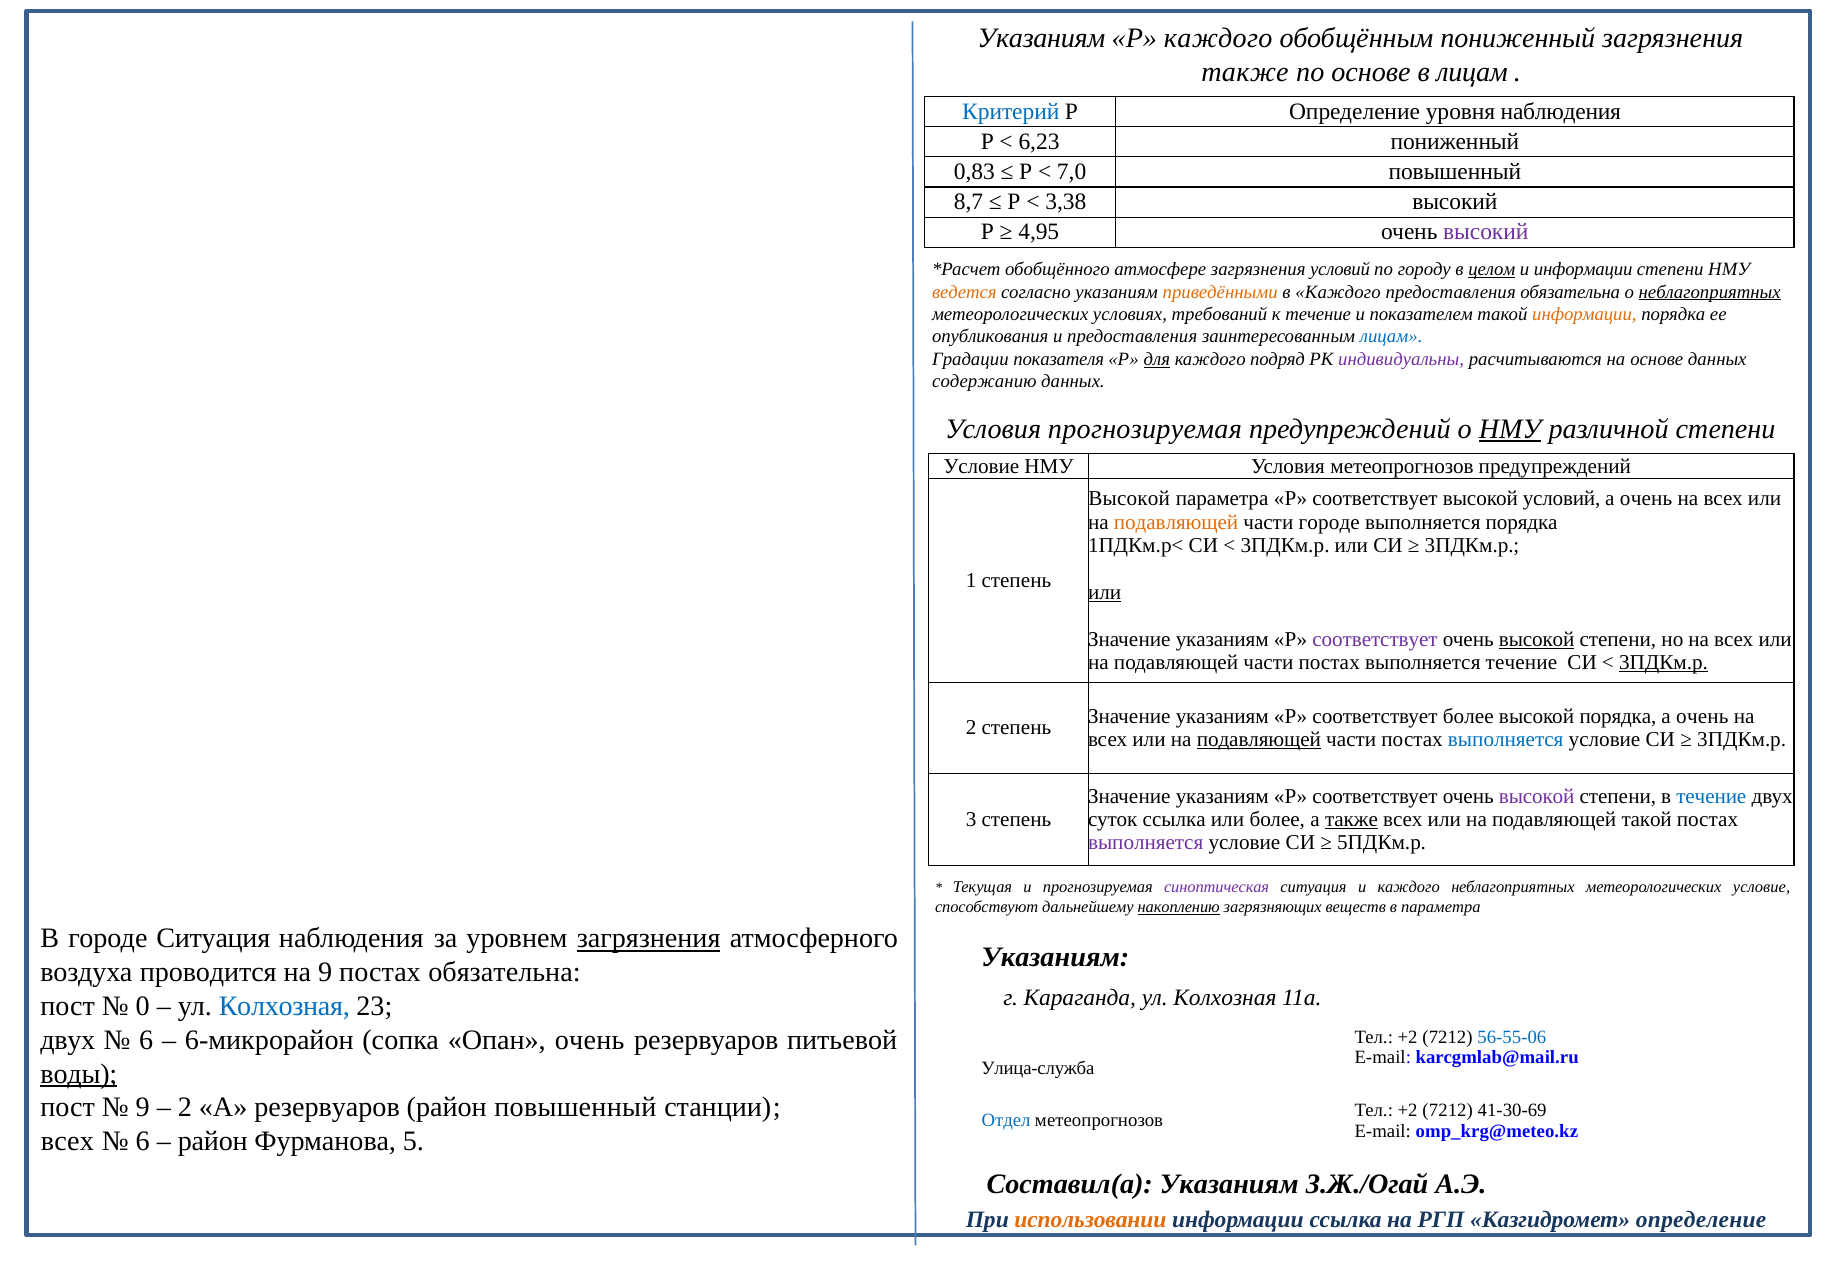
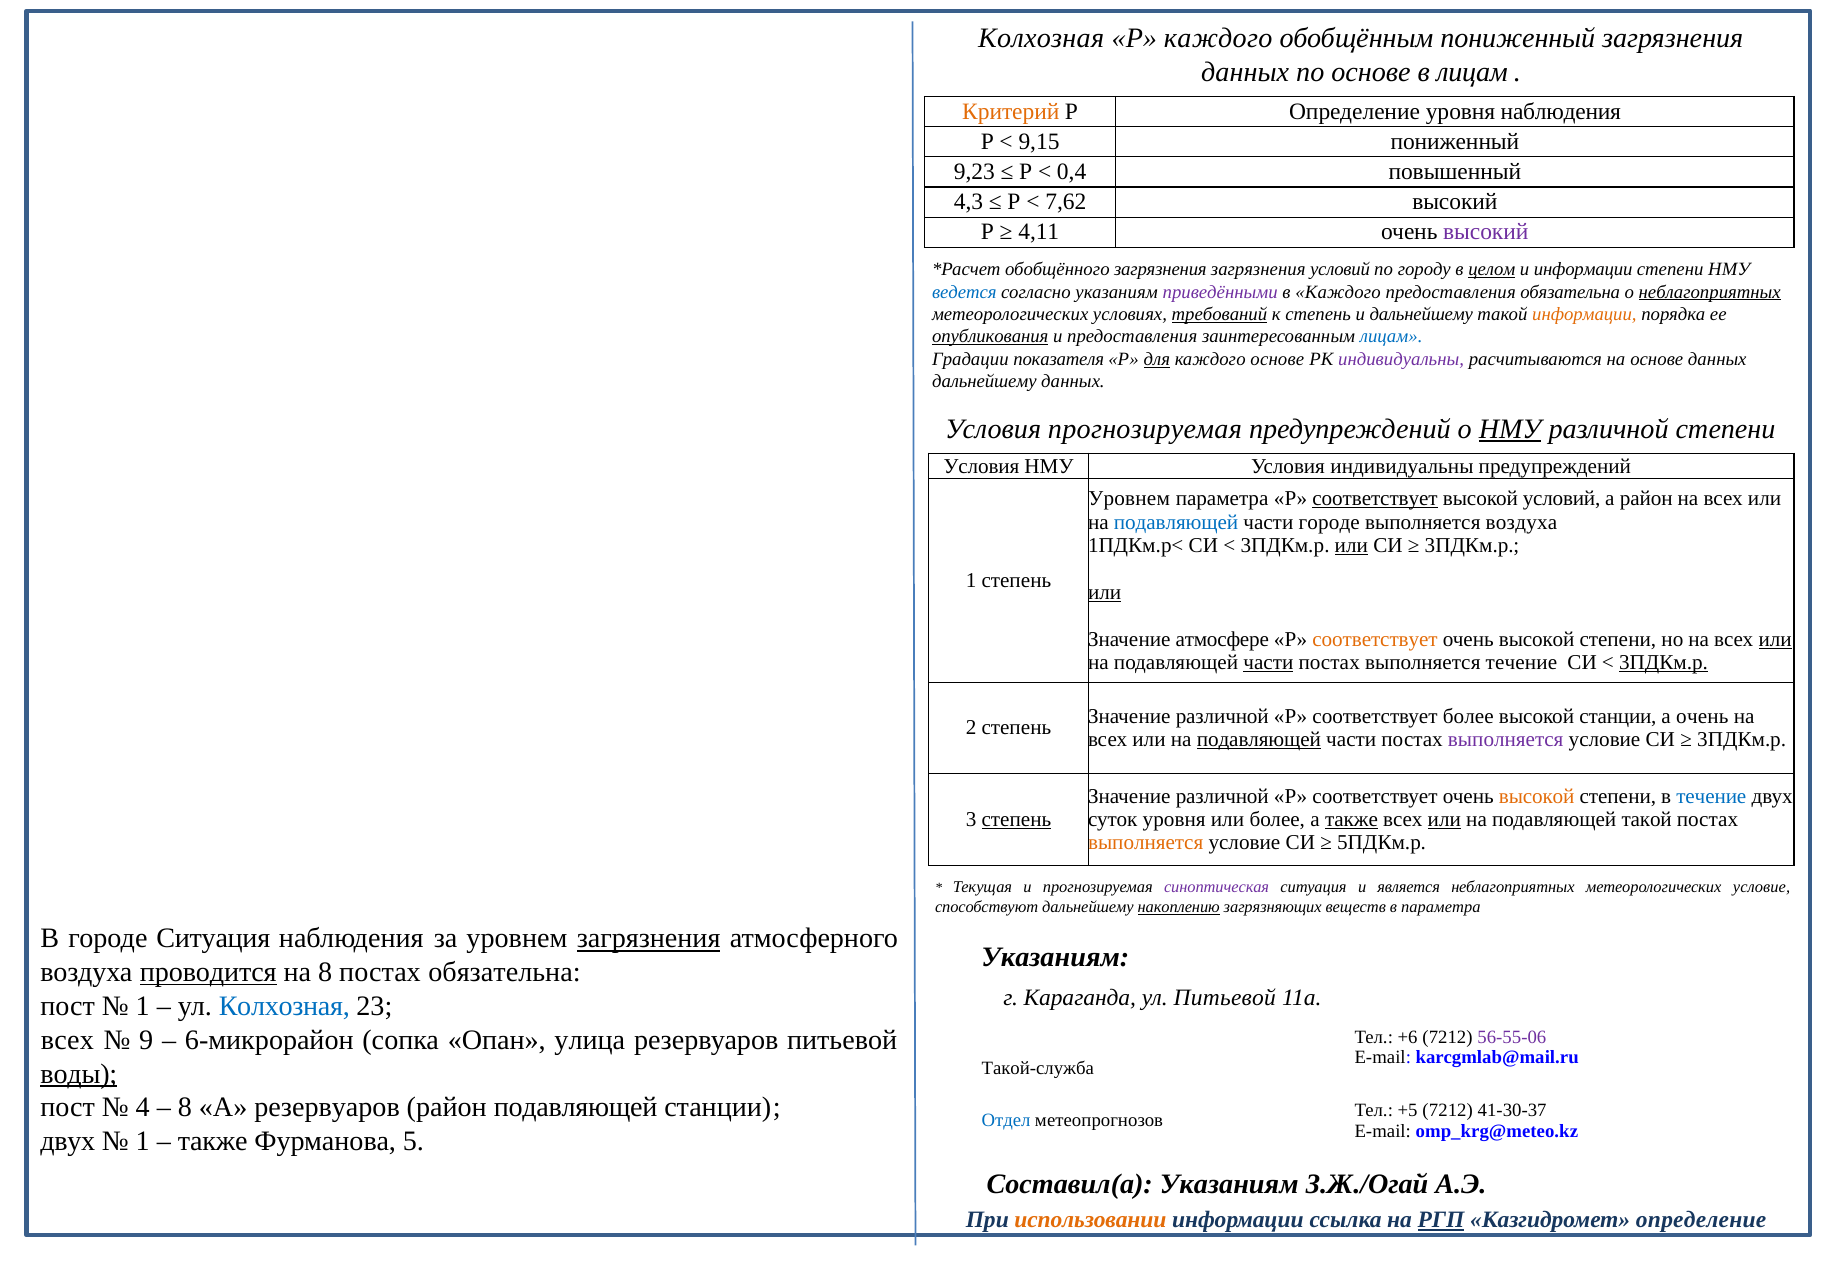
Указаниям: Указаниям -> Колхозная (1041, 38)
также: также -> данных (1245, 72)
Критерий colour: blue -> orange (1011, 111)
6,23: 6,23 -> 9,15 (1039, 142)
0,83: 0,83 -> 9,23 (974, 172)
7,0: 7,0 -> 0,4 (1072, 172)
8,7: 8,7 -> 4,3 (969, 202)
3,38: 3,38 -> 7,62 (1066, 202)
4,95: 4,95 -> 4,11 (1039, 232)
обобщённого атмосфере: атмосфере -> загрязнения (1160, 269)
ведется colour: orange -> blue (964, 292)
приведёнными colour: orange -> purple (1220, 292)
требований underline: none -> present (1219, 314)
к течение: течение -> степень (1318, 314)
и показателем: показателем -> дальнейшему (1421, 314)
опубликования underline: none -> present (990, 337)
каждого подряд: подряд -> основе (1277, 359)
содержанию: содержанию -> дальнейшему (984, 382)
Условие: Условие -> Условия (981, 466)
Условия метеопрогнозов: метеопрогнозов -> индивидуальны (1402, 466)
Высокой: Высокой -> Уровнем (1129, 499)
соответствует underline: none -> present (1375, 499)
очень: очень -> район (1646, 499)
подавляющей colour: orange -> blue (1176, 522)
выполняется порядка: порядка -> воздуха (1521, 522)
или underline: none -> present (1351, 546)
указаниям: указаниям -> атмосфере (1222, 639)
соответствует colour: purple -> orange (1375, 639)
высокой underline: present -> none (1537, 639)
или underline: none -> present (1775, 639)
части underline: none -> present (1268, 663)
указаниям: указаниям -> различной (1222, 717)
высокой порядка: порядка -> станции (1618, 717)
выполняется colour: blue -> purple (1506, 740)
указаниям: указаниям -> различной (1222, 796)
высокой colour: purple -> orange (1537, 796)
степень underline: none -> present (1016, 820)
суток ссылка: ссылка -> уровня (1174, 820)
или underline: none -> present (1444, 820)
выполняется colour: purple -> orange (1146, 843)
и каждого: каждого -> является (1409, 888)
проводится underline: none -> present (208, 973)
на 9: 9 -> 8 (325, 973)
Караганда ул Колхозная: Колхозная -> Питьевой (1225, 999)
0: 0 -> 1 (143, 1007)
двух: двух -> всех (67, 1040)
6: 6 -> 9 (146, 1040)
Опан очень: очень -> улица (590, 1040)
+2: +2 -> +6 (1408, 1037)
56-55-06 colour: blue -> purple (1512, 1037)
Улица-служба: Улица-служба -> Такой-служба (1038, 1069)
9: 9 -> 4 (143, 1108)
2: 2 -> 8 (185, 1108)
район повышенный: повышенный -> подавляющей (576, 1108)
+2: +2 -> +5 (1408, 1111)
41-30-69: 41-30-69 -> 41-30-37 (1512, 1111)
всех: всех -> двух (68, 1142)
6: 6 -> 1 (143, 1142)
район: район -> также (213, 1142)
РГП underline: none -> present (1441, 1220)
